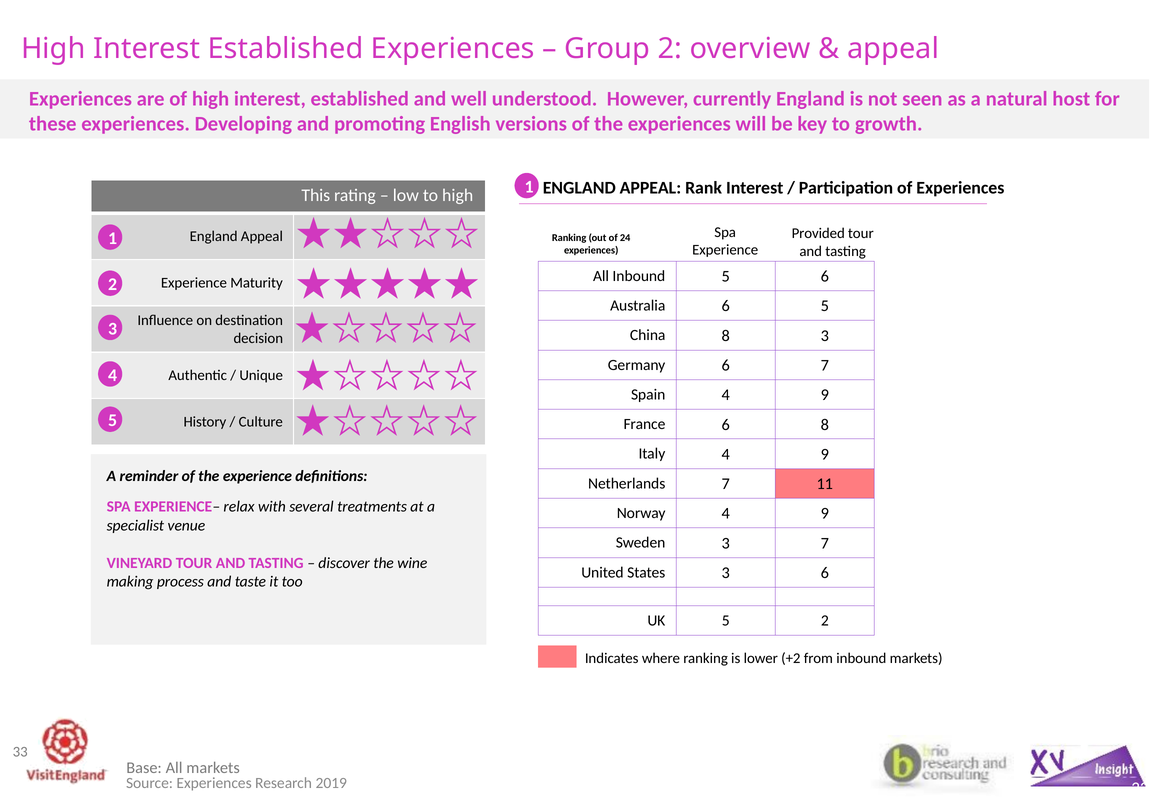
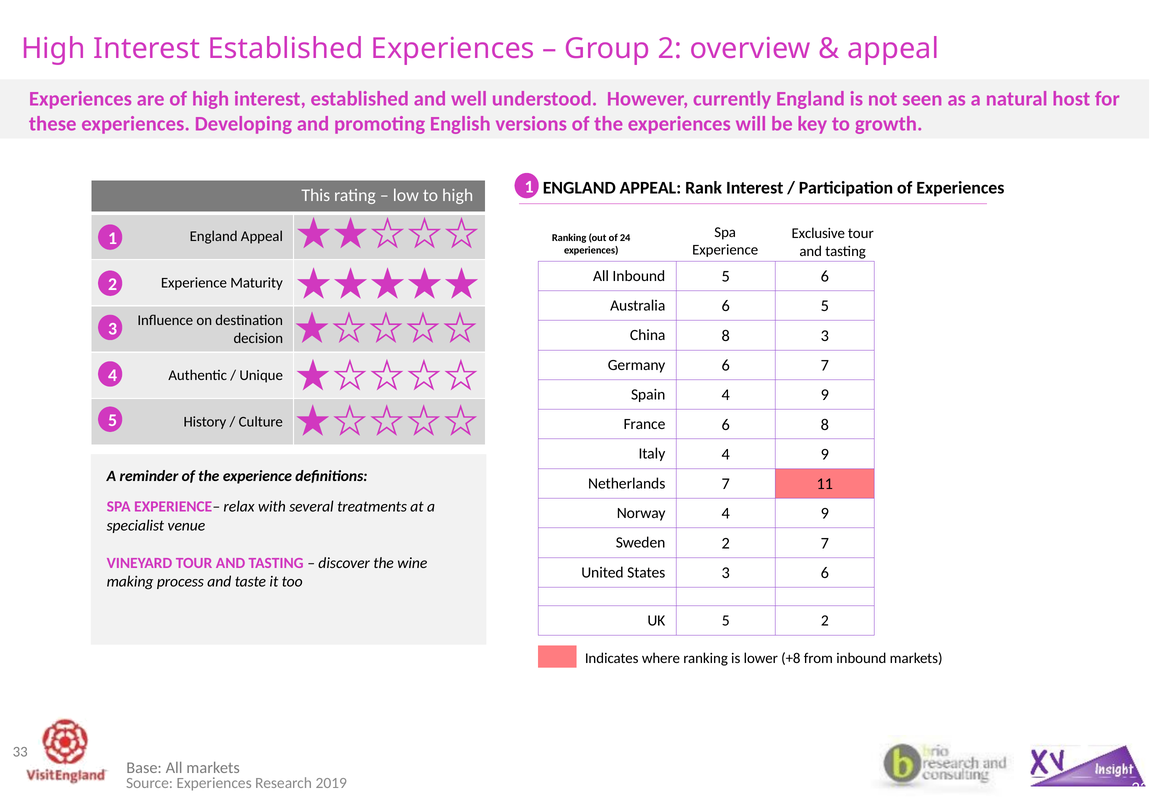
Provided: Provided -> Exclusive (818, 234)
Sweden 3: 3 -> 2 (726, 543)
+2: +2 -> +8 (791, 659)
